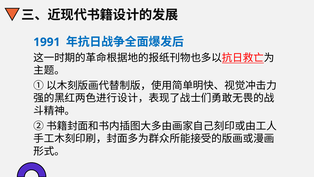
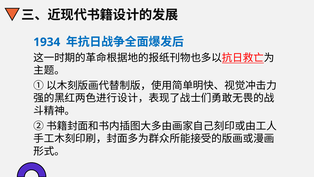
1991: 1991 -> 1934 (47, 42)
